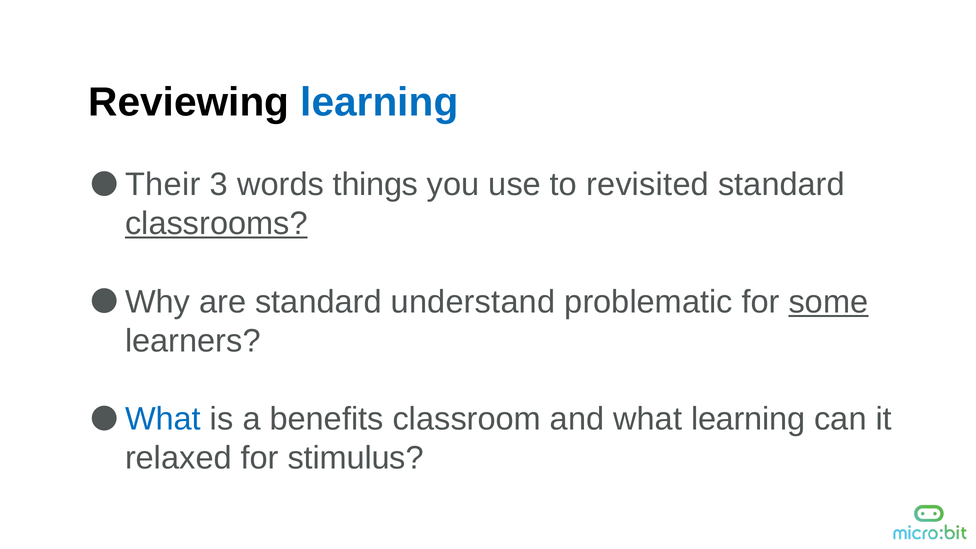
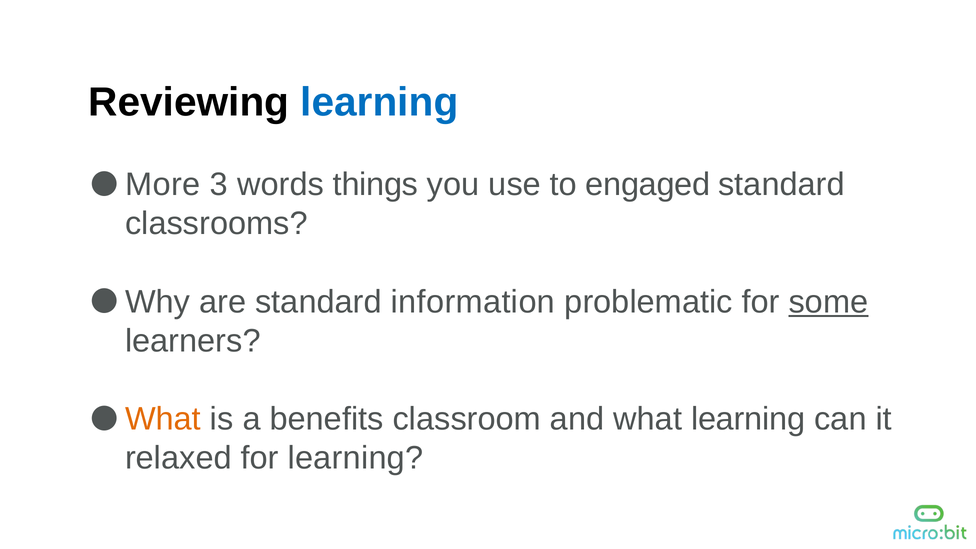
Their: Their -> More (163, 185)
revisited: revisited -> engaged (648, 185)
classrooms underline: present -> none (216, 224)
understand: understand -> information (473, 302)
What colour: blue -> orange (163, 419)
for stimulus: stimulus -> learning (355, 458)
